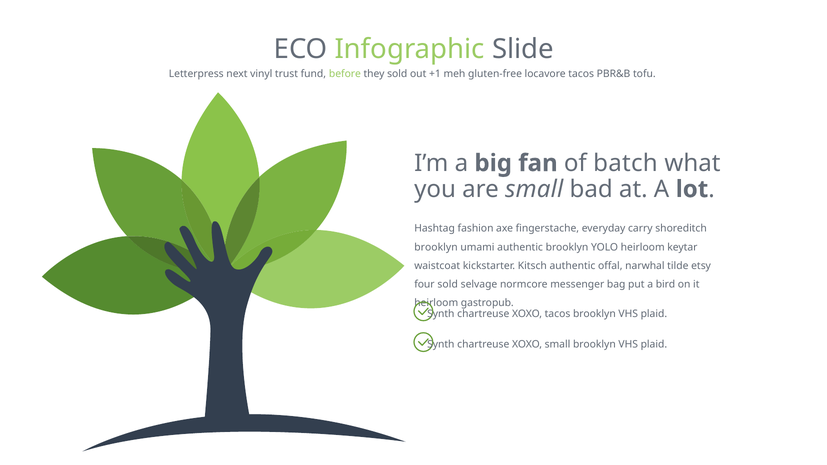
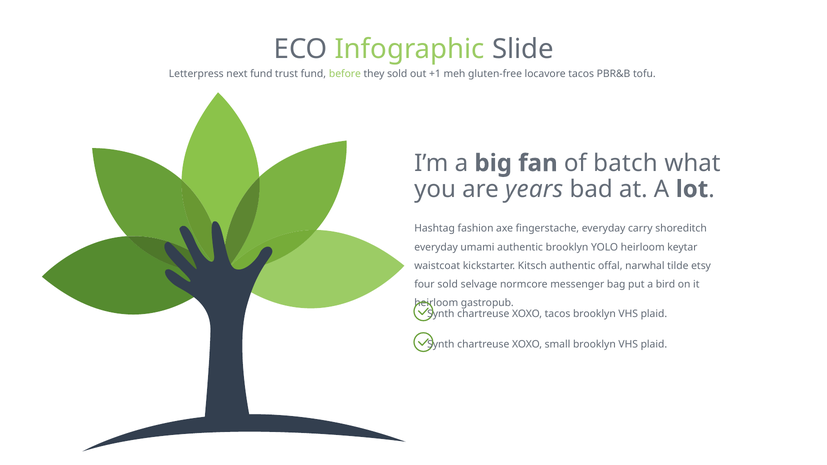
next vinyl: vinyl -> fund (261, 74)
are small: small -> years (534, 189)
brooklyn: brooklyn -> everyday (436, 247)
